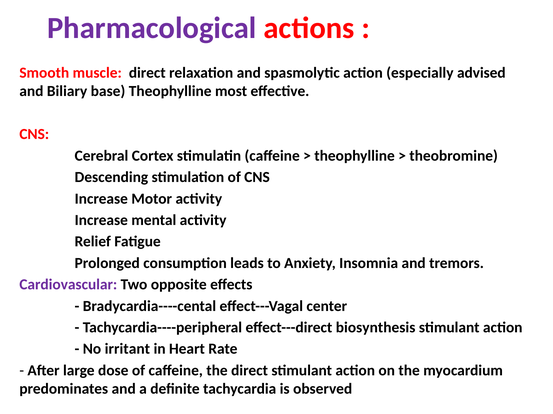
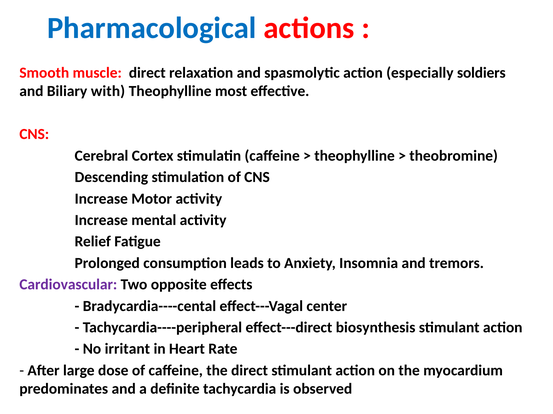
Pharmacological colour: purple -> blue (152, 28)
advised: advised -> soldiers (481, 73)
base: base -> with (108, 91)
